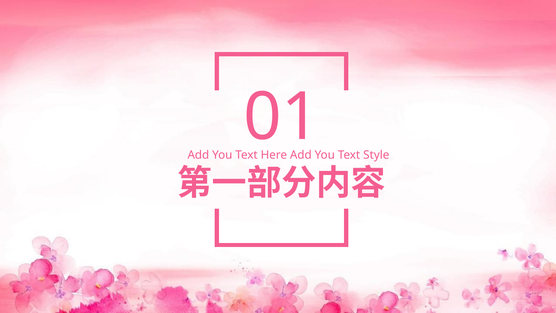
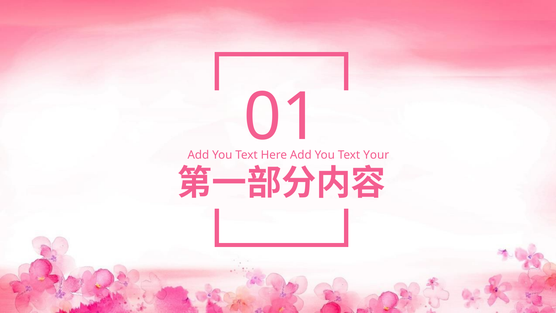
Style: Style -> Your (376, 155)
